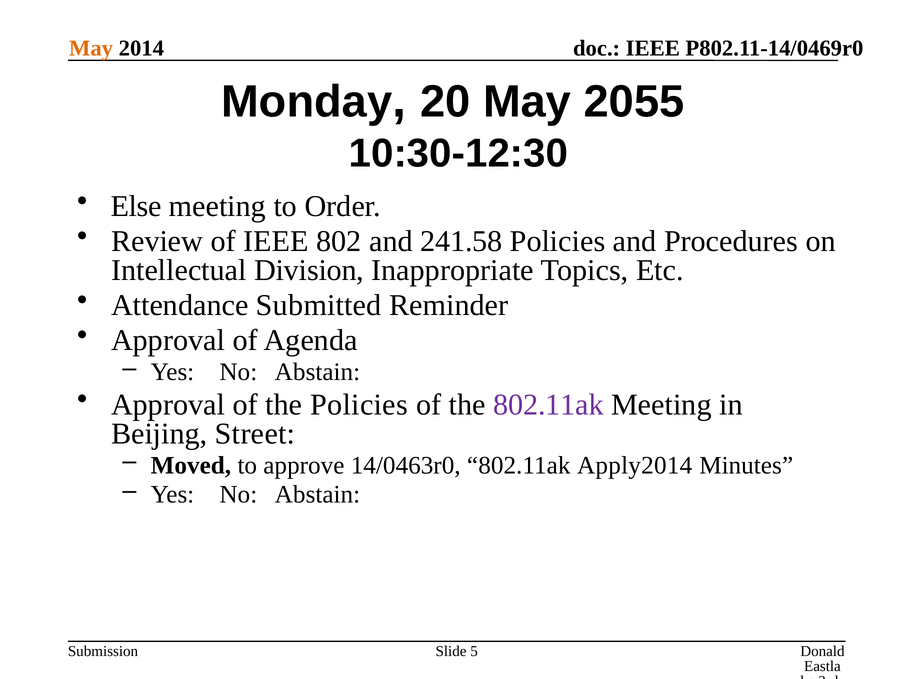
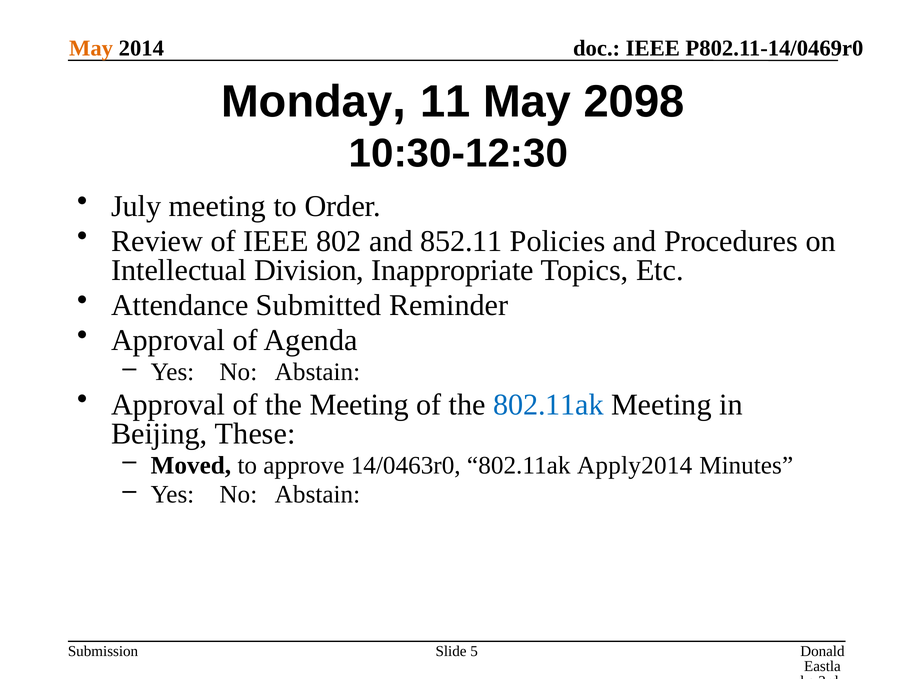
20: 20 -> 11 (445, 102)
2055: 2055 -> 2098 (634, 102)
Else: Else -> July (136, 207)
241.58: 241.58 -> 852.11 (461, 242)
the Policies: Policies -> Meeting (359, 405)
802.11ak colour: purple -> blue (548, 405)
Street: Street -> These (255, 434)
